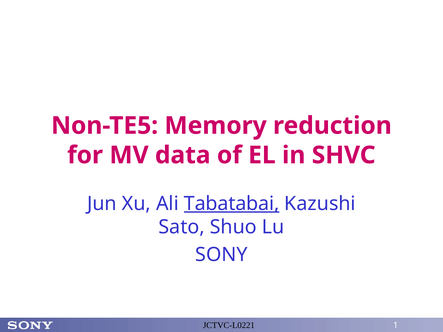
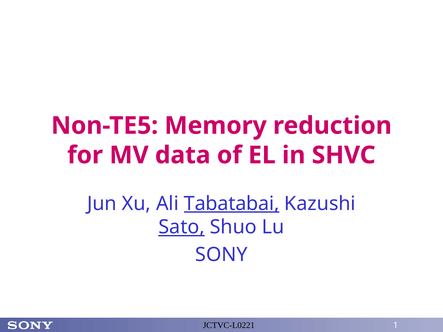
Sato underline: none -> present (182, 227)
